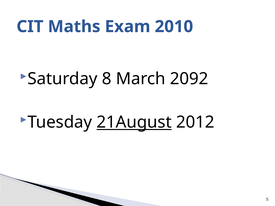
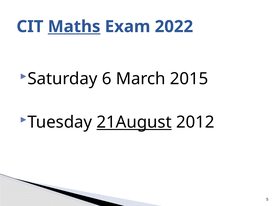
Maths underline: none -> present (74, 27)
2010: 2010 -> 2022 (174, 27)
8: 8 -> 6 (107, 79)
2092: 2092 -> 2015 (189, 79)
